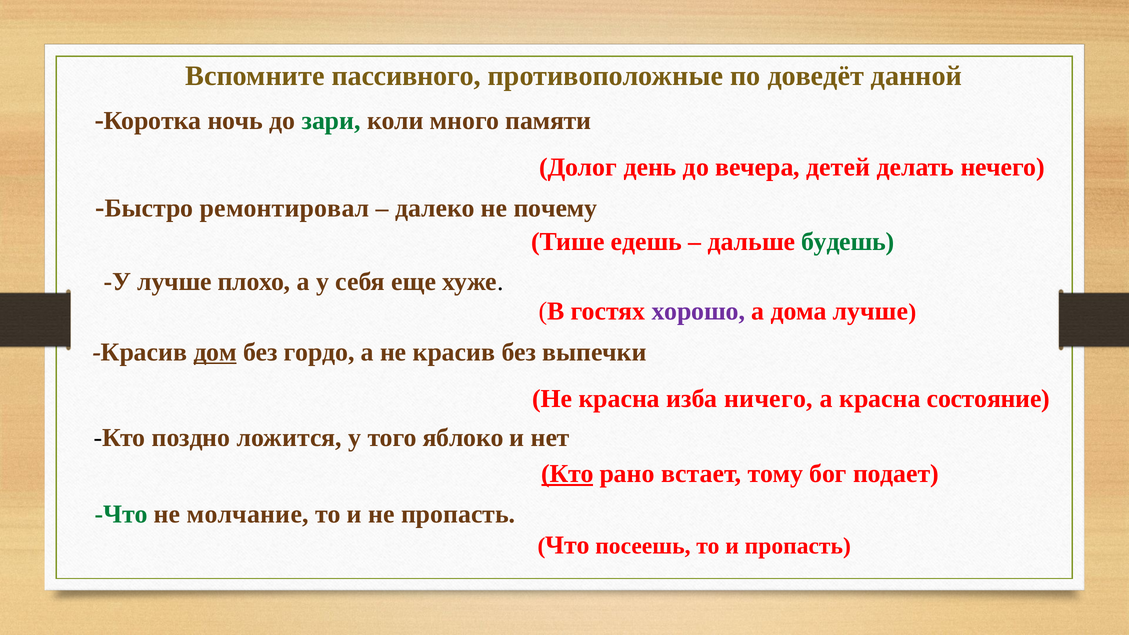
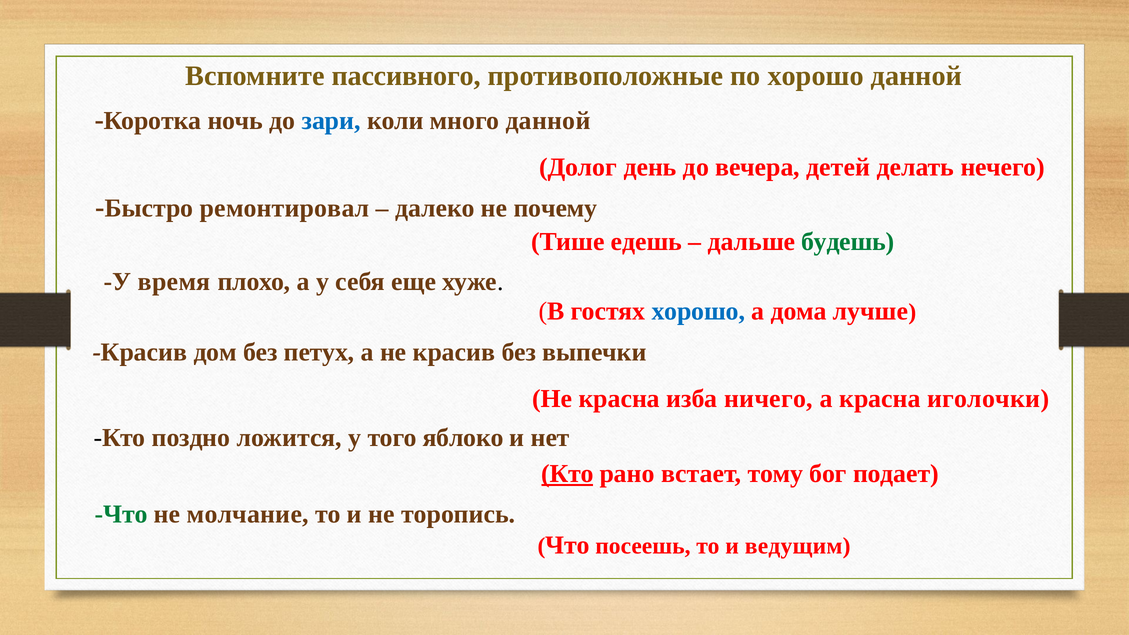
по доведёт: доведёт -> хорошо (816, 76)
зари colour: green -> blue (331, 121)
много памяти: памяти -> данной (548, 121)
У лучше: лучше -> время (174, 282)
хорошо colour: purple -> blue (698, 311)
дом underline: present -> none (215, 352)
гордо: гордо -> петух (319, 352)
состояние: состояние -> иголочки (988, 399)
не пропасть: пропасть -> торопись (458, 514)
и пропасть: пропасть -> ведущим (798, 546)
